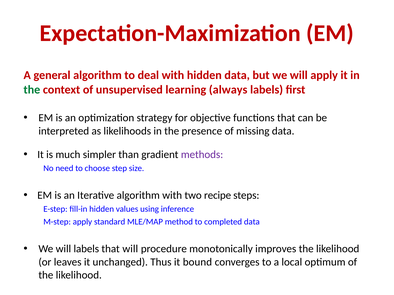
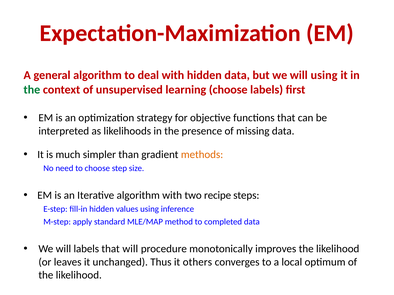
will apply: apply -> using (324, 75)
learning always: always -> choose (228, 90)
methods colour: purple -> orange (202, 155)
bound: bound -> others (197, 262)
